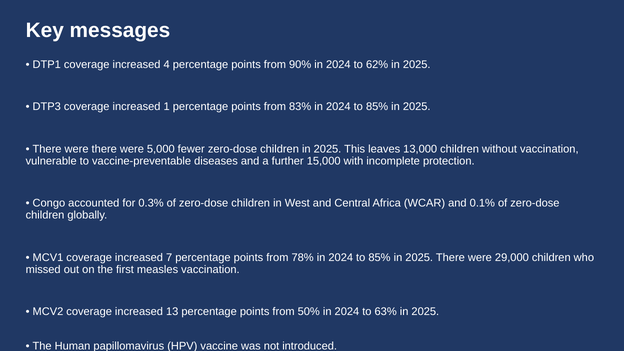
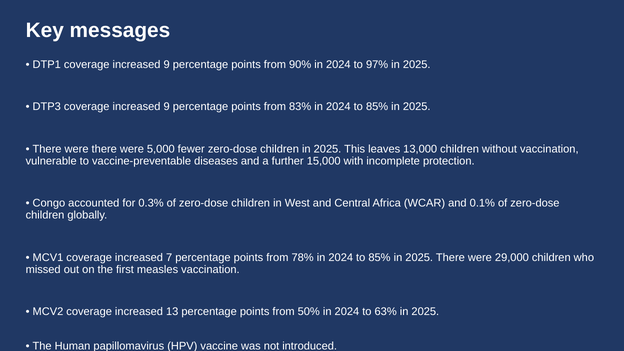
DTP1 coverage increased 4: 4 -> 9 (167, 64)
62%: 62% -> 97% (377, 64)
DTP3 coverage increased 1: 1 -> 9 (167, 107)
